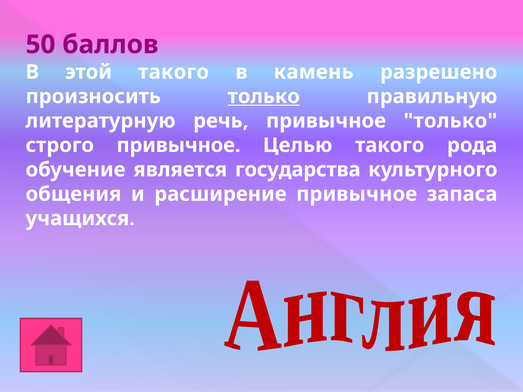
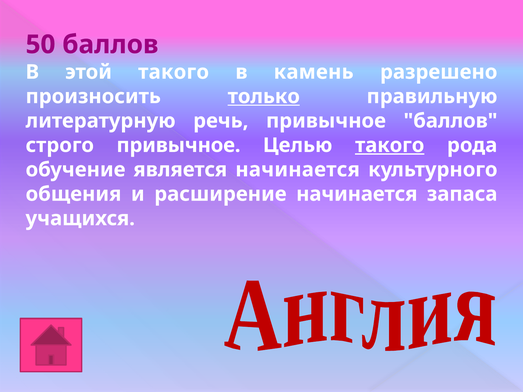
привычное только: только -> баллов (451, 121)
такого underline: none -> present (390, 145)
является государства: государства -> начинается (298, 170)
расширение привычное: привычное -> начинается (357, 194)
